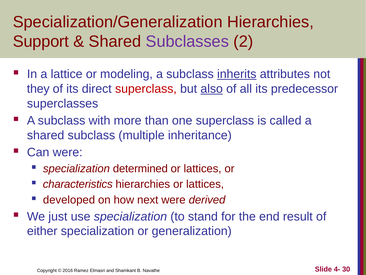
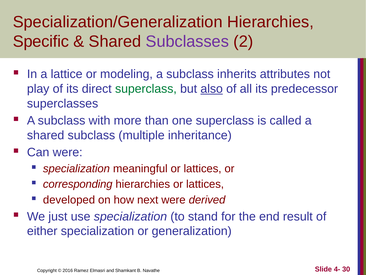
Support: Support -> Specific (41, 41)
inherits underline: present -> none (237, 74)
they: they -> play (38, 89)
superclass colour: red -> green (146, 89)
determined: determined -> meaningful (140, 168)
characteristics: characteristics -> corresponding (78, 184)
